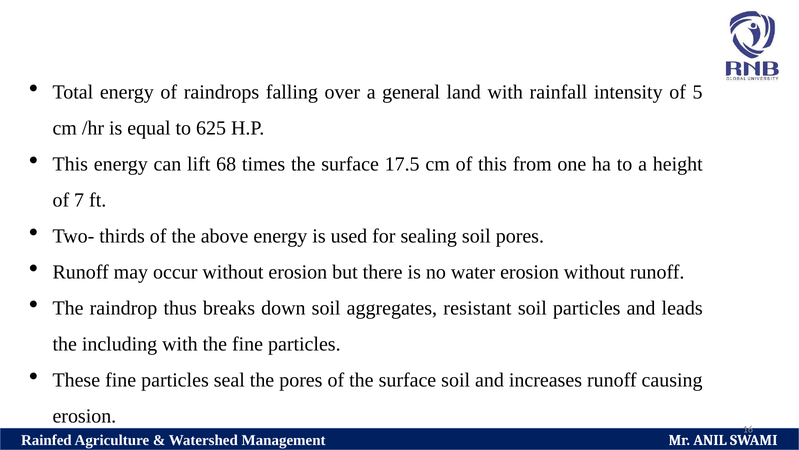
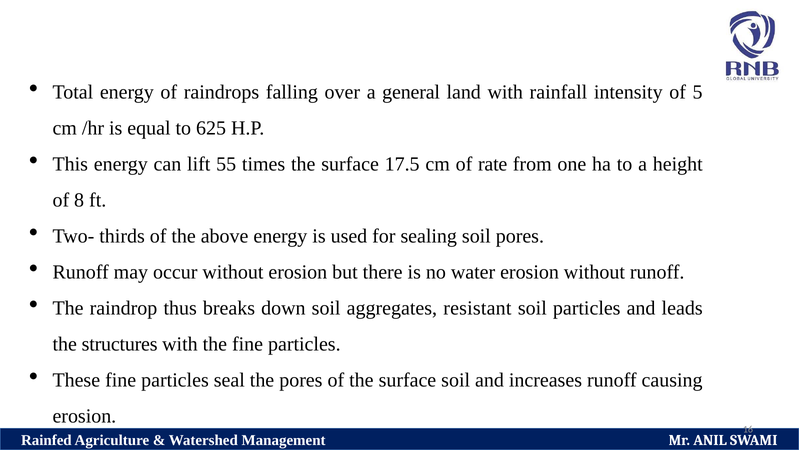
68: 68 -> 55 (226, 164)
of this: this -> rate (493, 164)
7: 7 -> 8 (79, 200)
including: including -> structures (120, 344)
